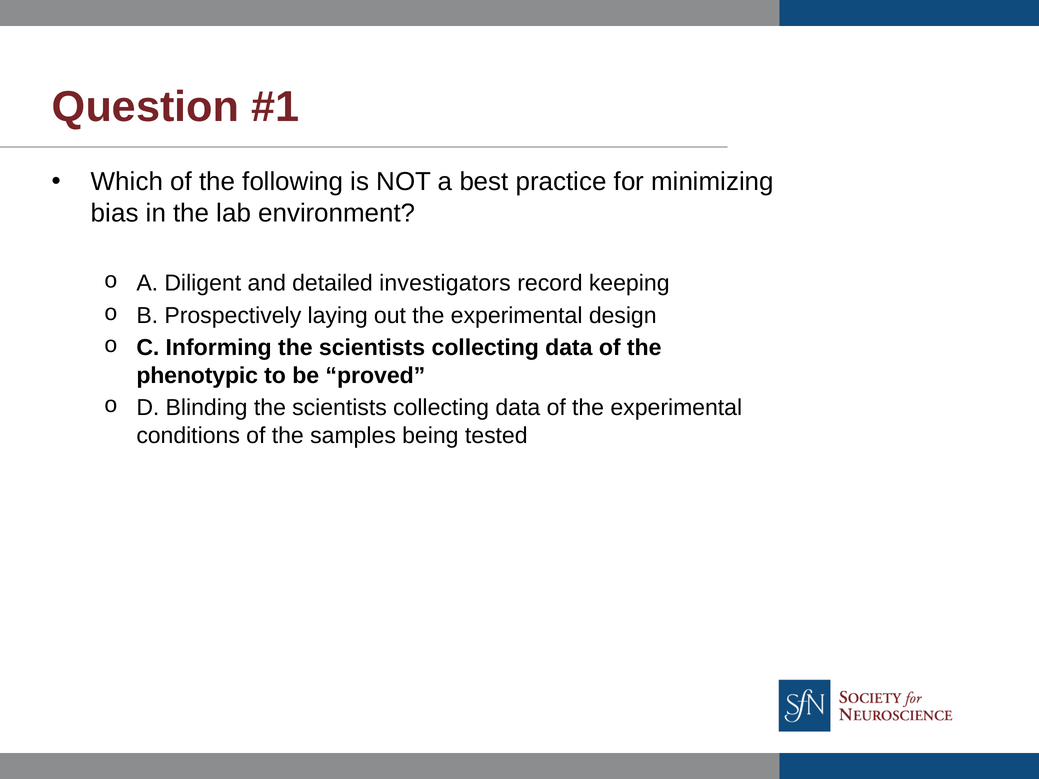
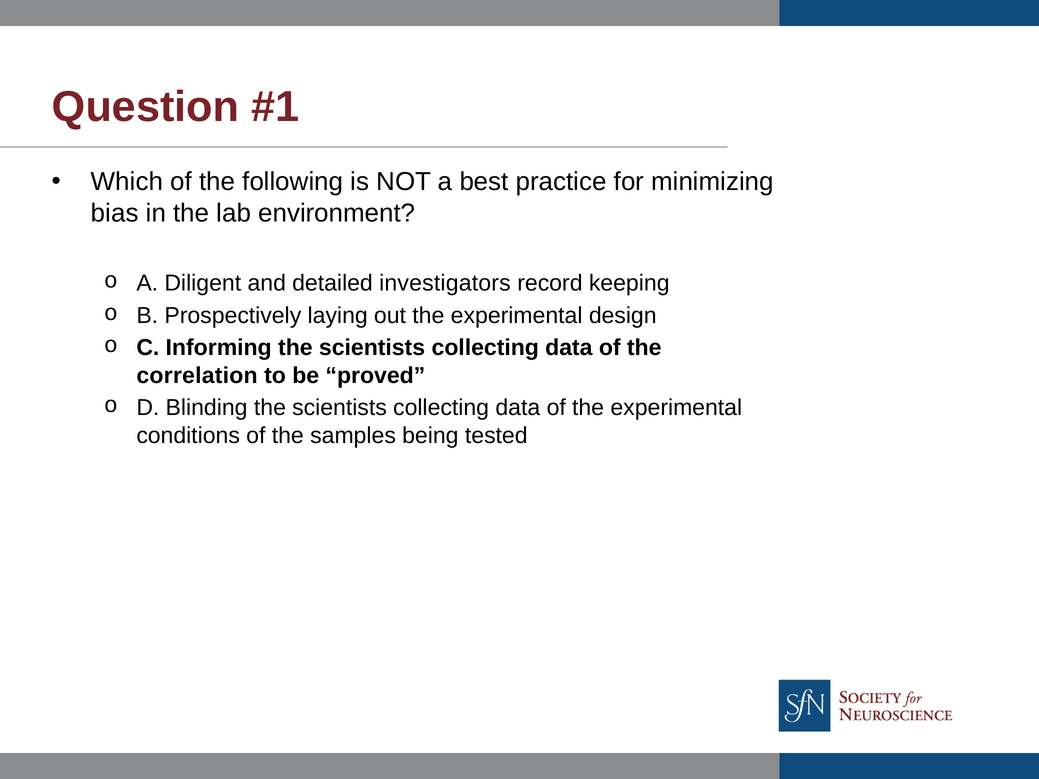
phenotypic: phenotypic -> correlation (197, 376)
